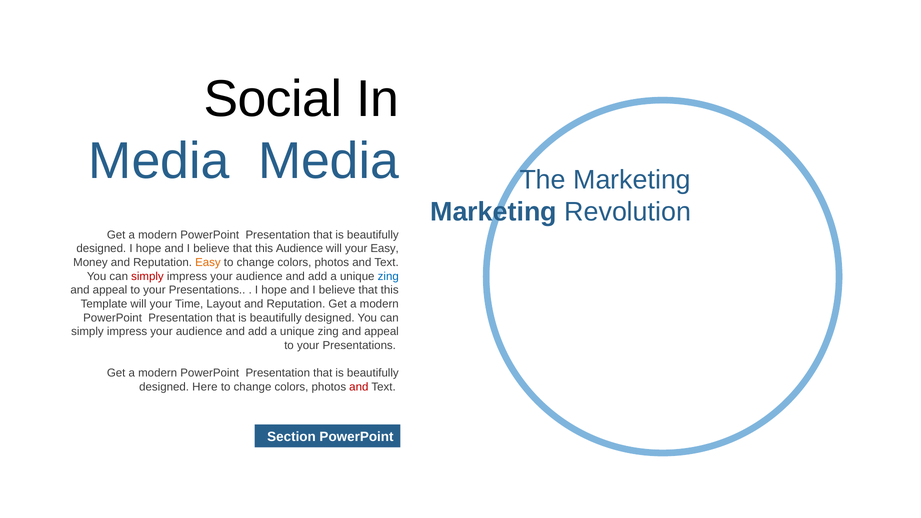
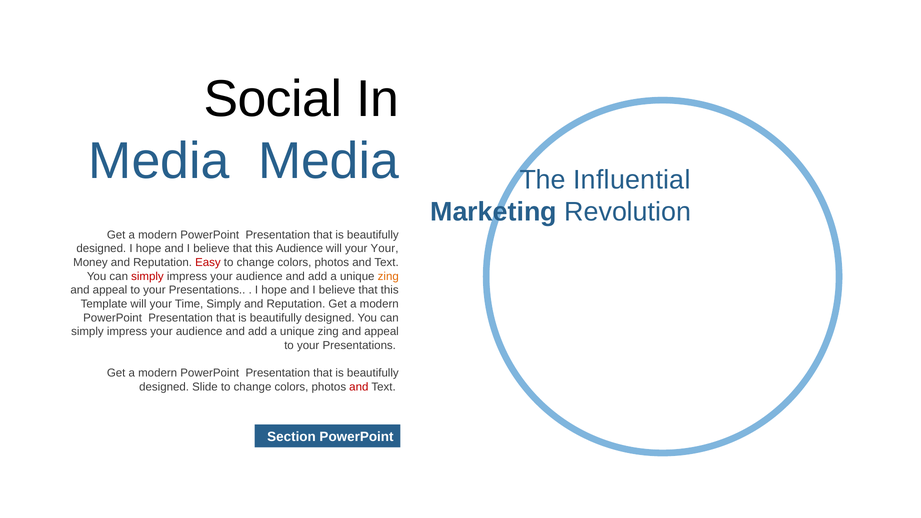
The Marketing: Marketing -> Influential (632, 180)
your Easy: Easy -> Your (385, 249)
Easy colour: orange -> red (208, 262)
zing colour: blue -> orange (388, 276)
Time Layout: Layout -> Simply (224, 304)
Here: Here -> Slide (205, 387)
